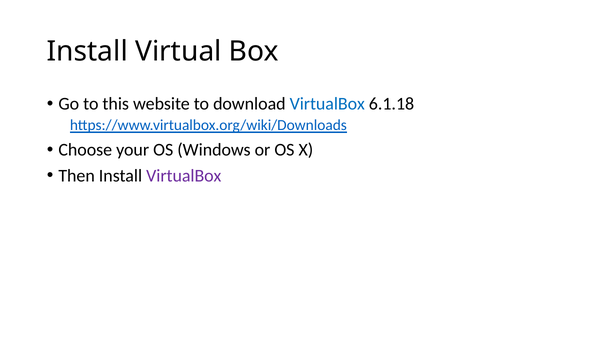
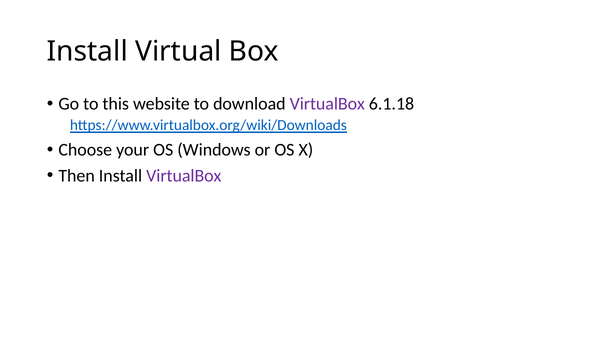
VirtualBox colour: blue -> purple (327, 104)
